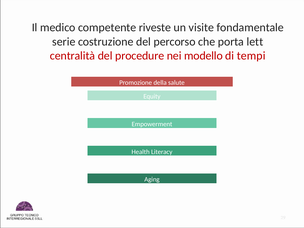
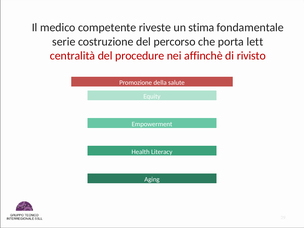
visite: visite -> stima (201, 27)
modello: modello -> affinchè (203, 56)
tempi: tempi -> rivisto (251, 56)
